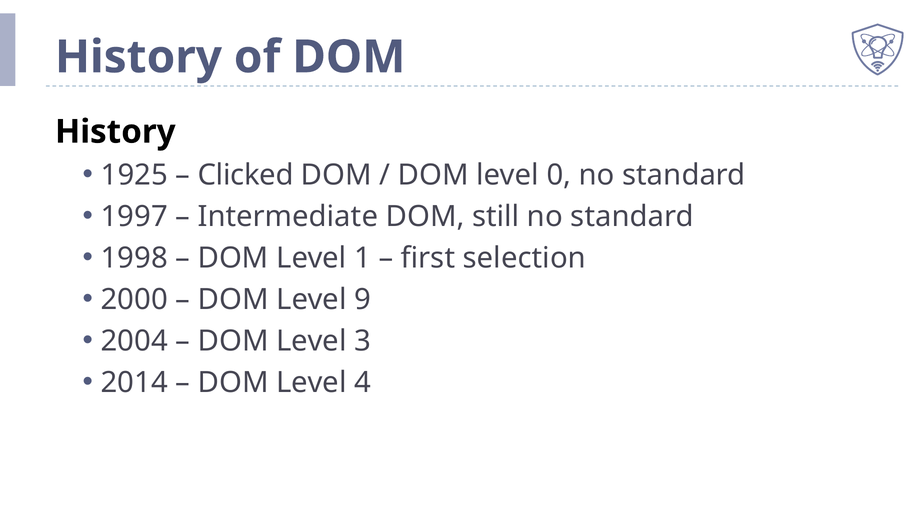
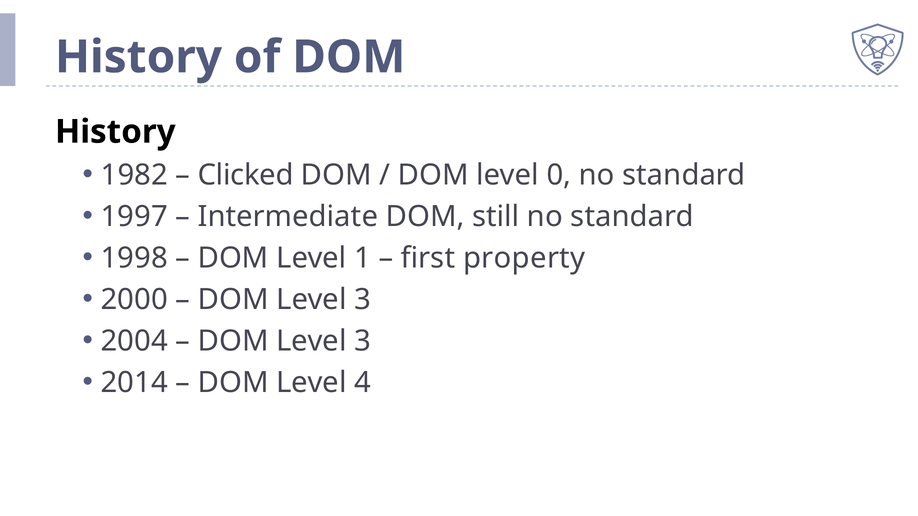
1925: 1925 -> 1982 (134, 175)
selection: selection -> property (524, 258)
9: 9 -> 3 (363, 300)
